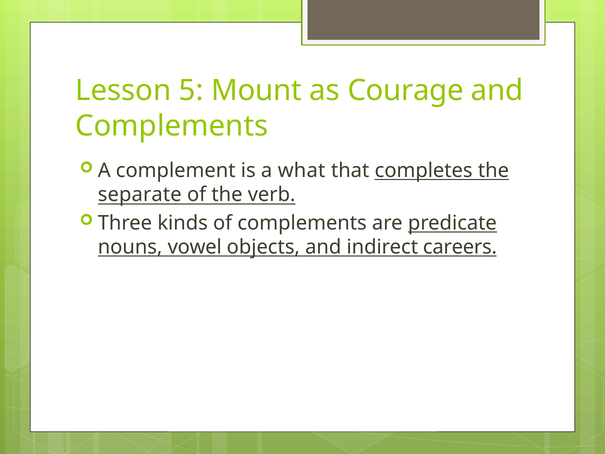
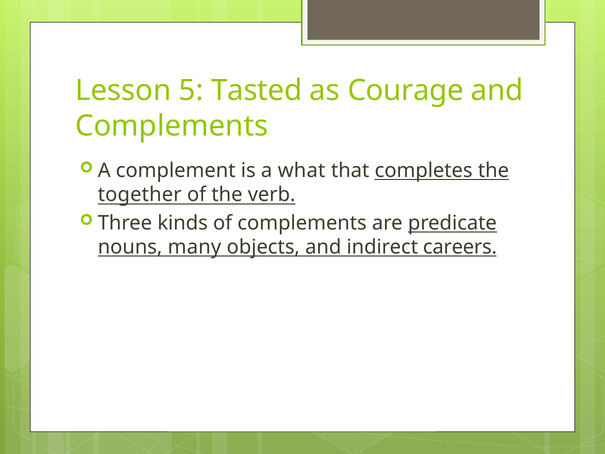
Mount: Mount -> Tasted (257, 91)
separate: separate -> together (140, 194)
vowel: vowel -> many (194, 247)
